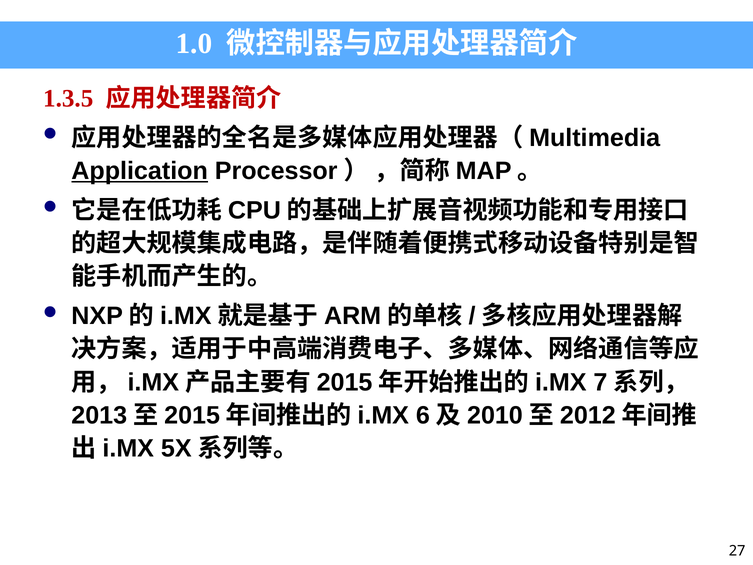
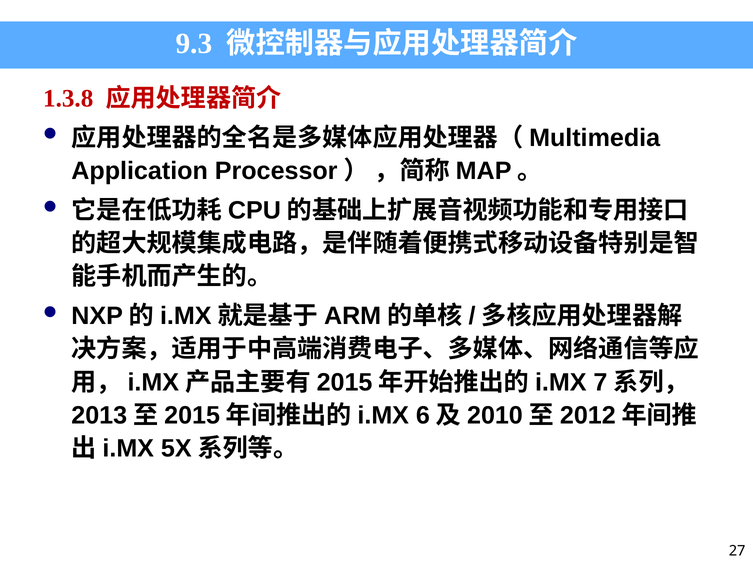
1.0: 1.0 -> 9.3 (194, 43)
1.3.5: 1.3.5 -> 1.3.8 (68, 98)
Application underline: present -> none (140, 171)
